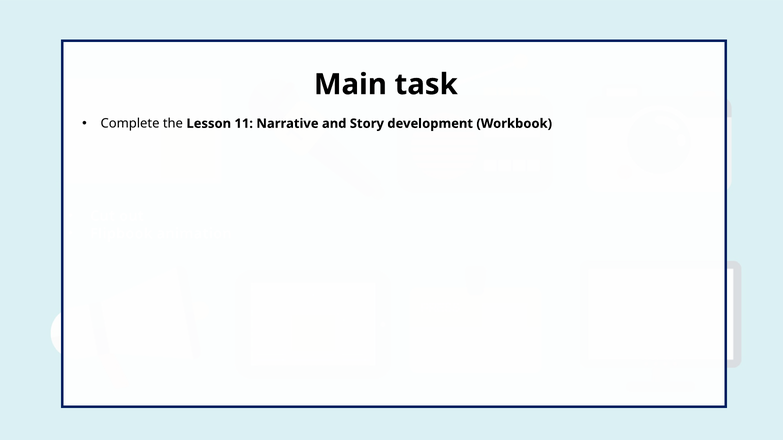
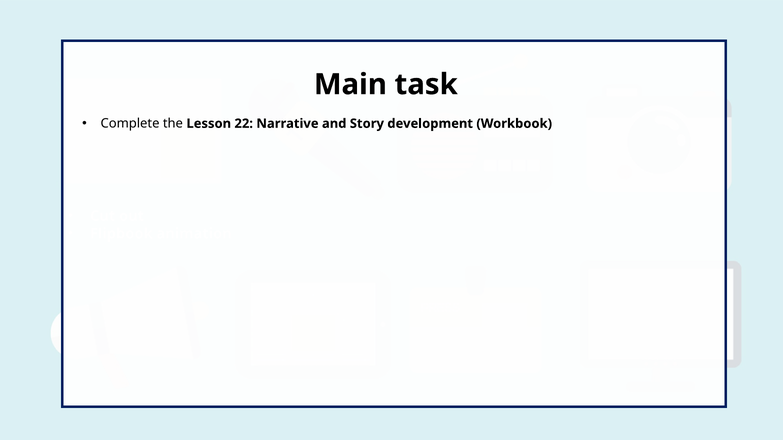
11: 11 -> 22 (244, 124)
